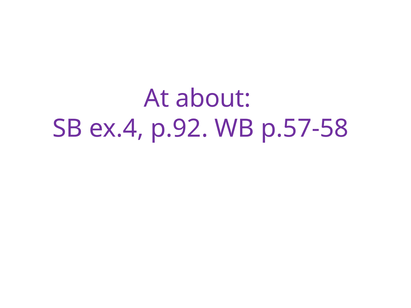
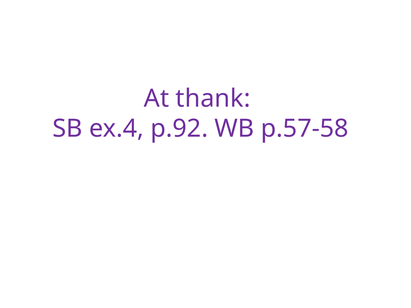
about: about -> thank (213, 99)
